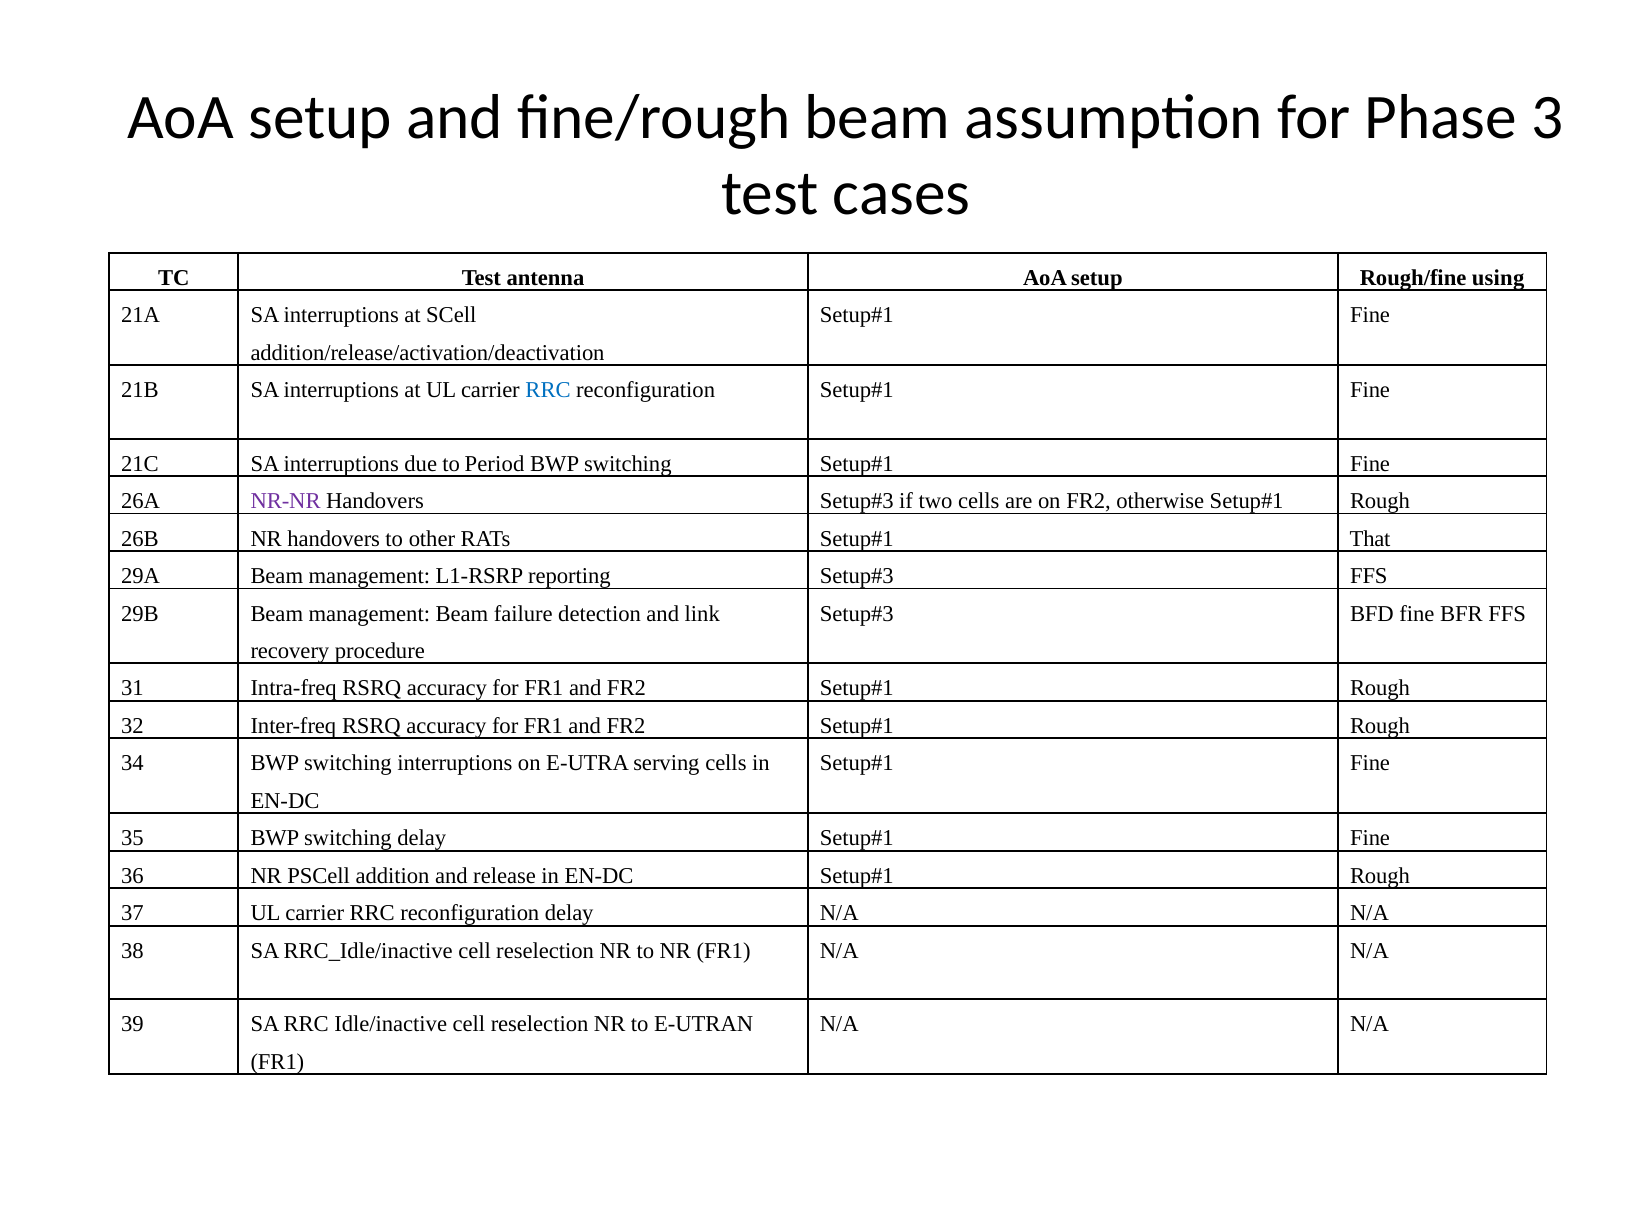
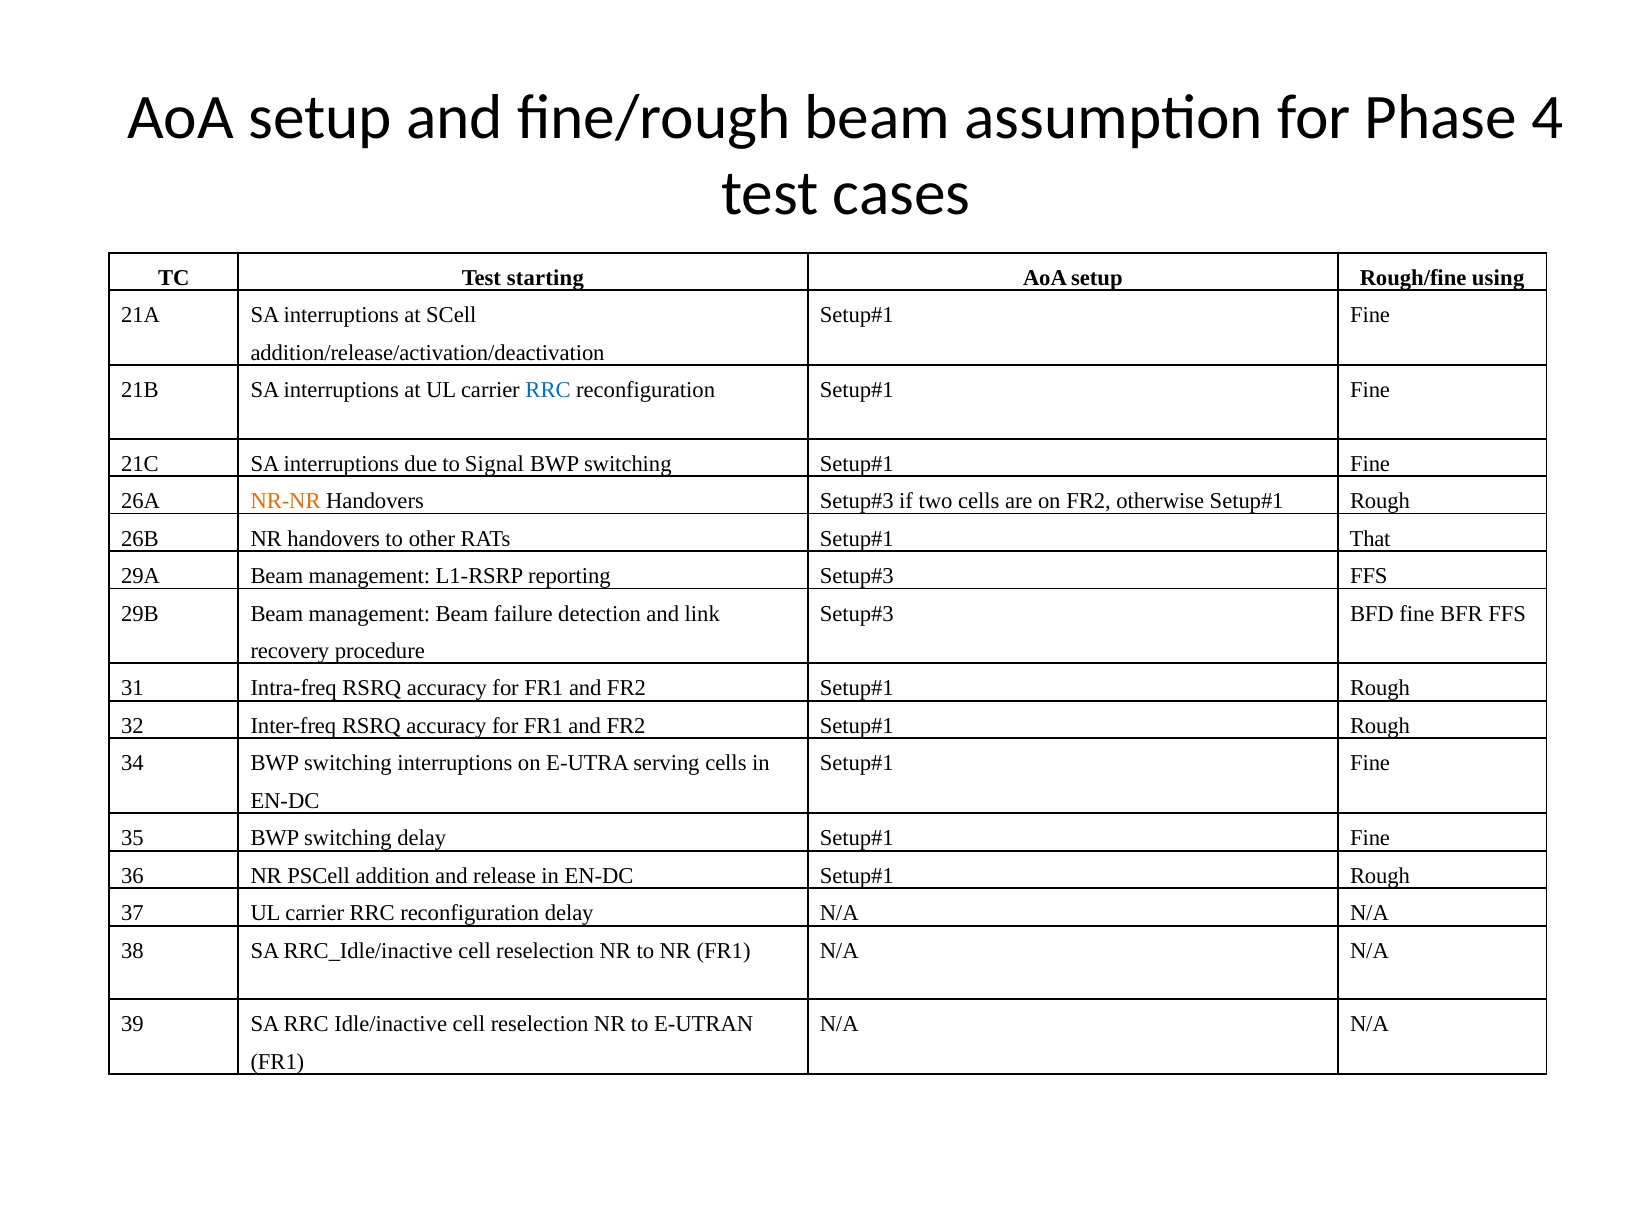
3: 3 -> 4 (1548, 117)
antenna: antenna -> starting (545, 278)
Period: Period -> Signal (494, 463)
NR-NR colour: purple -> orange (286, 501)
